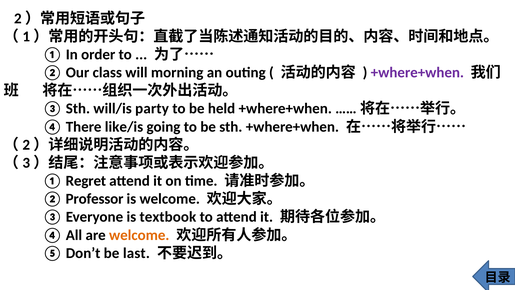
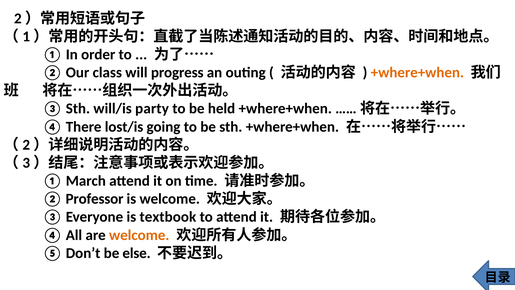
morning: morning -> progress (177, 72)
+where+when colour: purple -> orange (417, 72)
like/is: like/is -> lost/is (124, 127)
Regret: Regret -> March (86, 181)
last: last -> else (137, 253)
